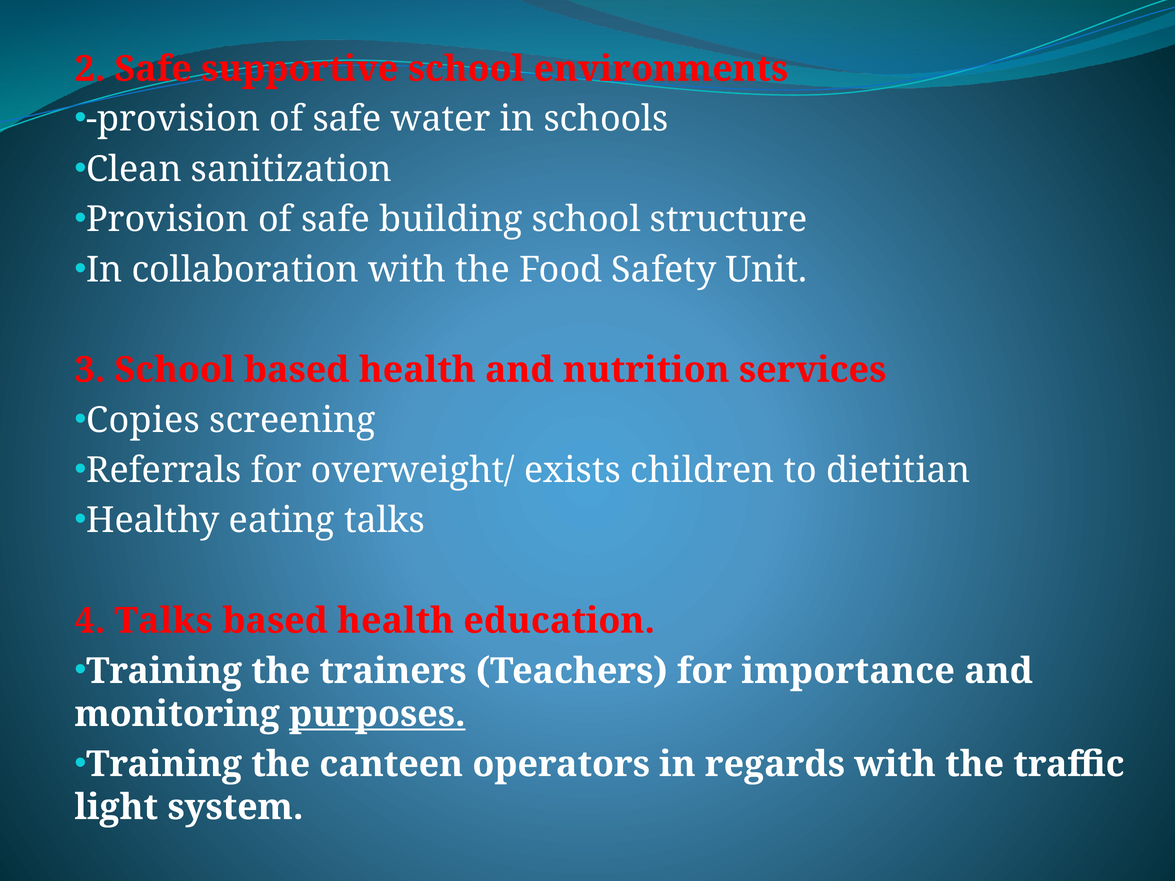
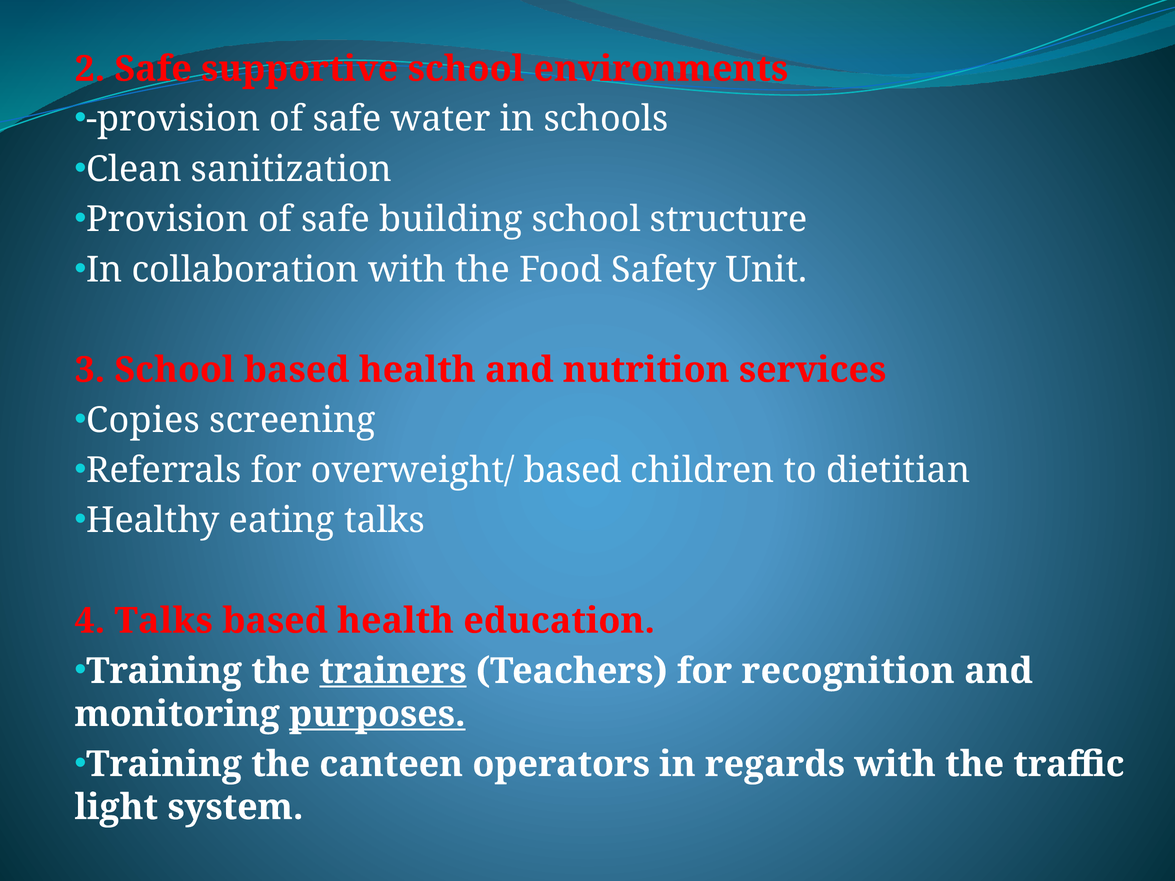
overweight/ exists: exists -> based (573, 471)
trainers underline: none -> present (393, 671)
importance: importance -> recognition (848, 671)
